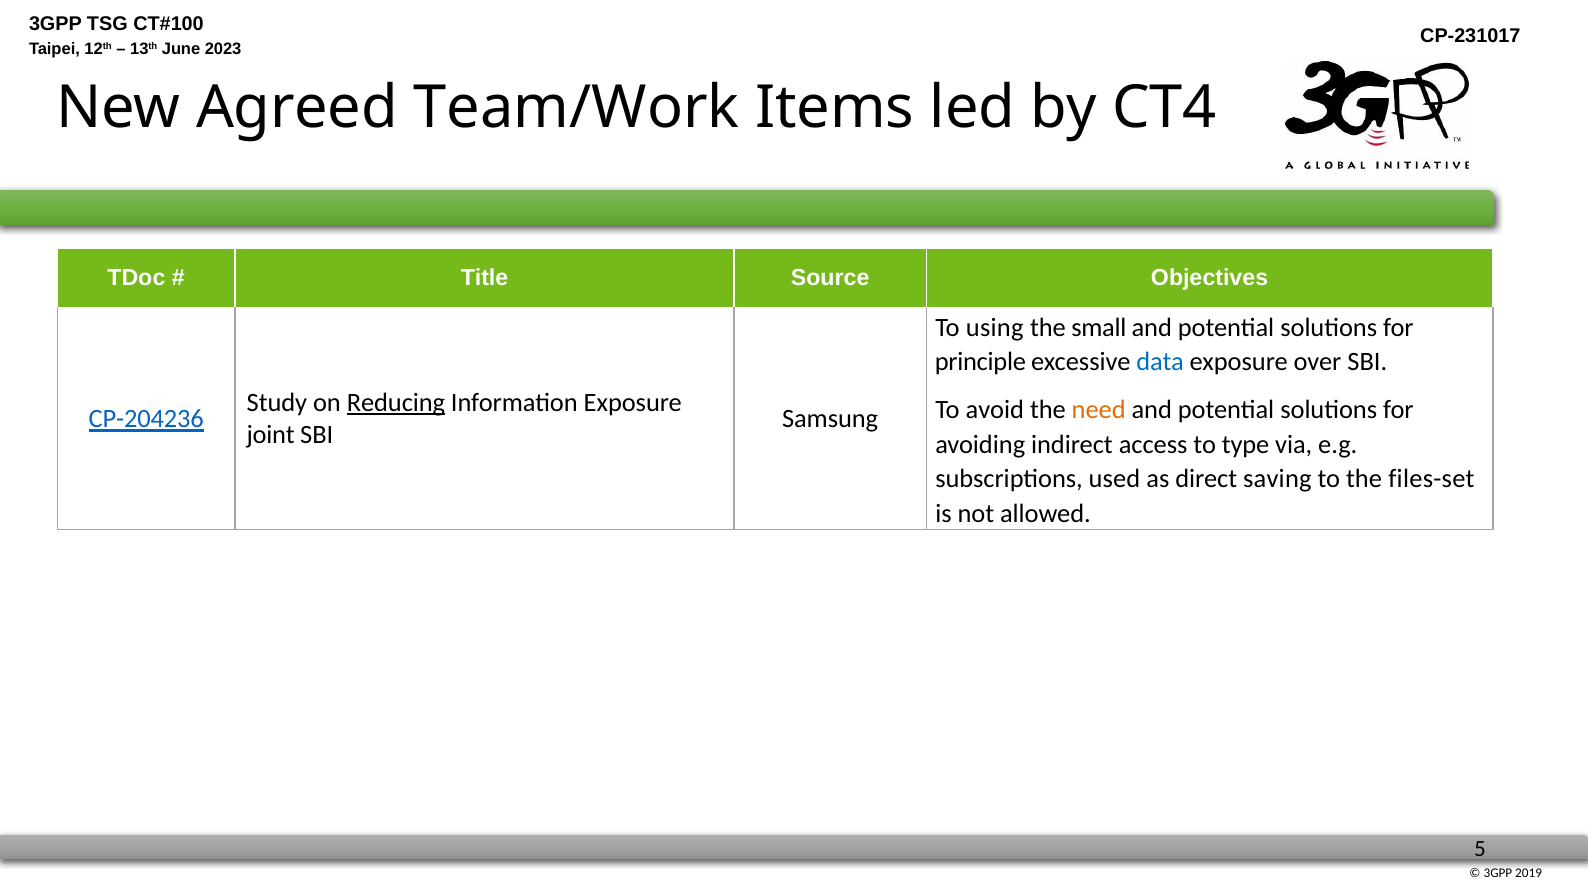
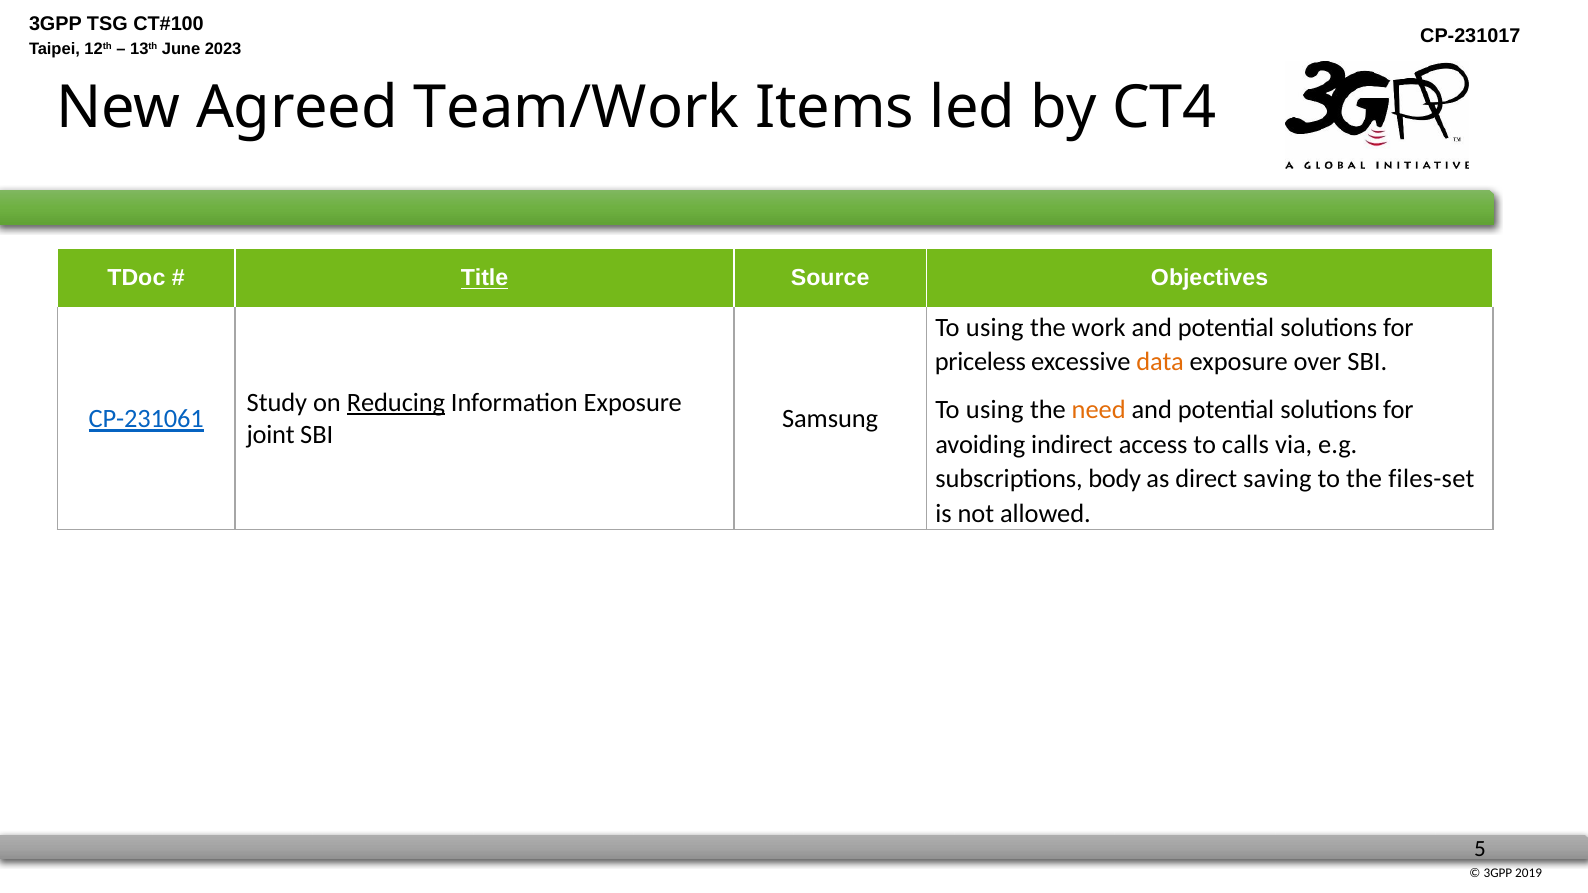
Title underline: none -> present (485, 278)
small: small -> work (1099, 328)
principle: principle -> priceless (980, 362)
data colour: blue -> orange (1160, 362)
avoid: avoid -> using (995, 410)
CP-204236: CP-204236 -> CP-231061 (146, 419)
type: type -> calls (1245, 445)
used: used -> body (1115, 479)
